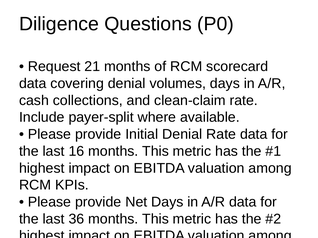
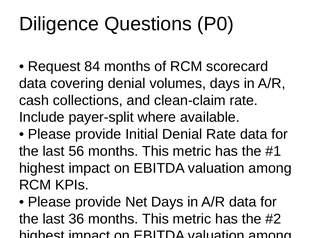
21: 21 -> 84 (92, 67)
16: 16 -> 56 (76, 152)
